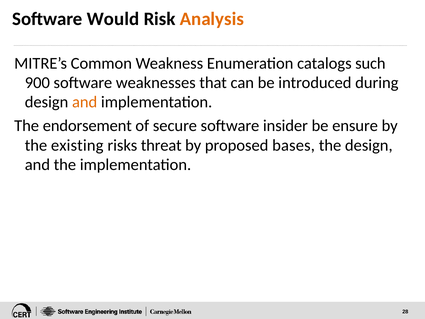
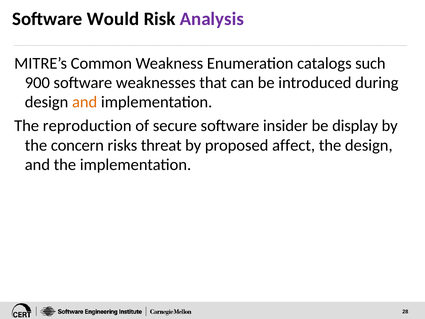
Analysis colour: orange -> purple (212, 19)
endorsement: endorsement -> reproduction (87, 126)
ensure: ensure -> display (355, 126)
existing: existing -> concern (77, 145)
bases: bases -> affect (294, 145)
